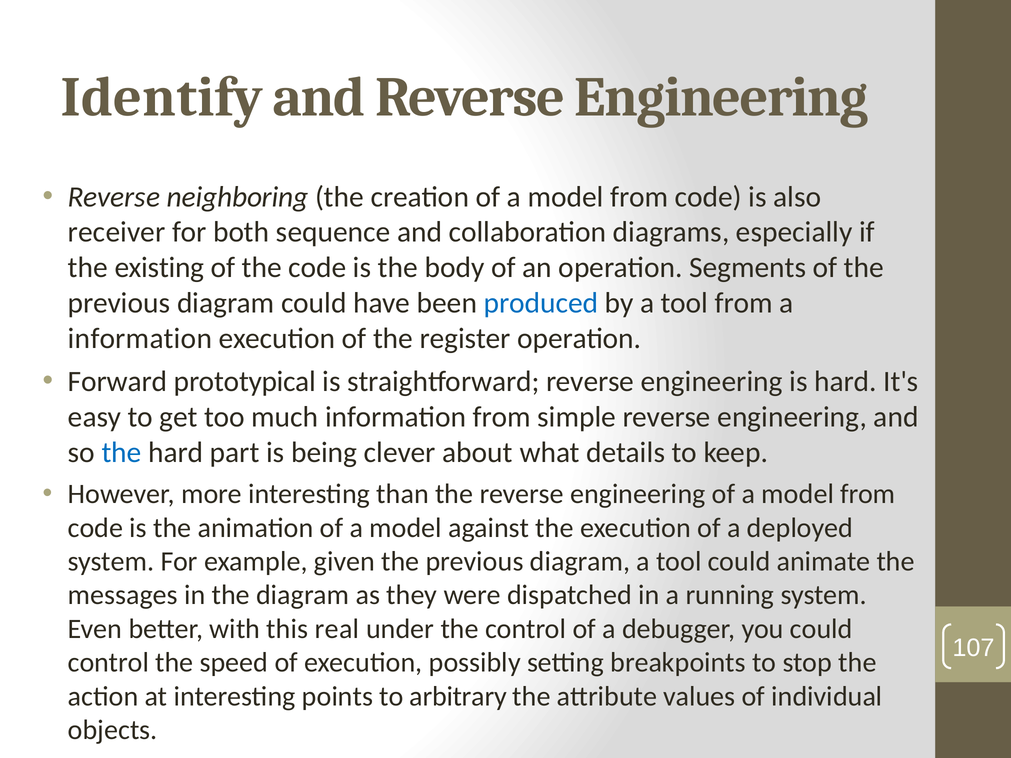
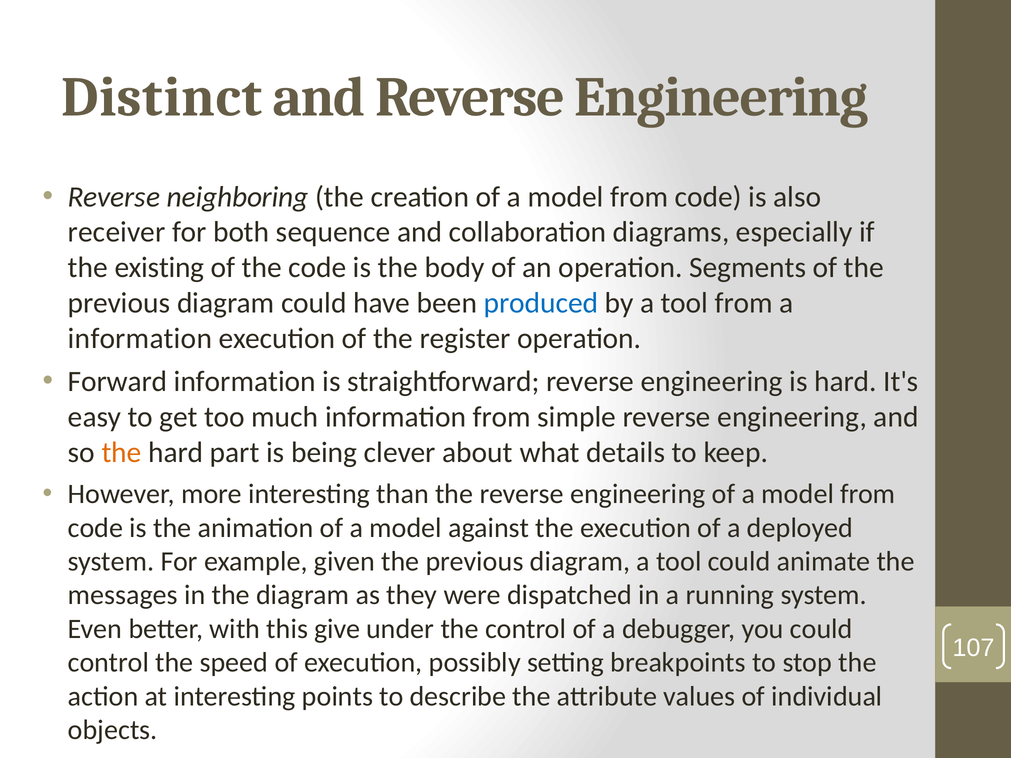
Identify: Identify -> Distinct (162, 97)
Forward prototypical: prototypical -> information (245, 382)
the colour: blue -> orange (122, 453)
real: real -> give (337, 629)
arbitrary: arbitrary -> describe (458, 697)
